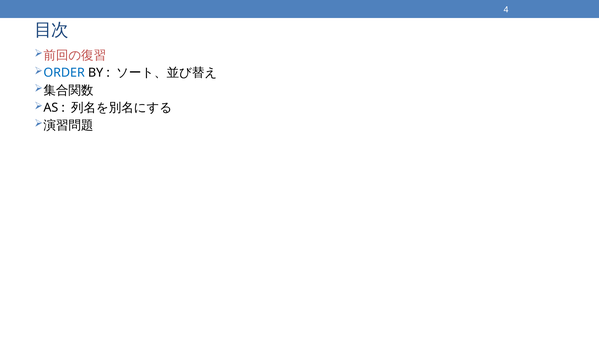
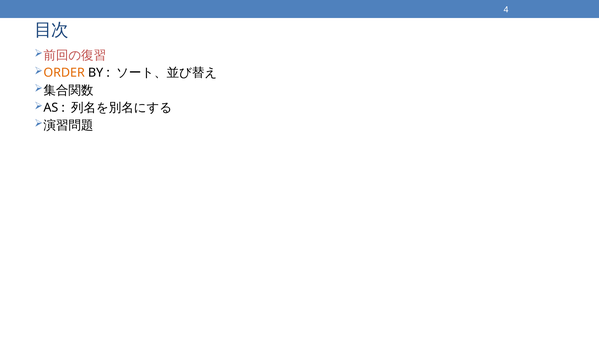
ORDER colour: blue -> orange (64, 73)
